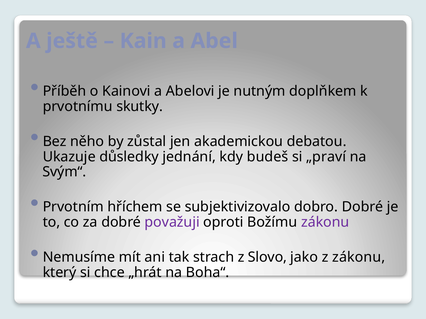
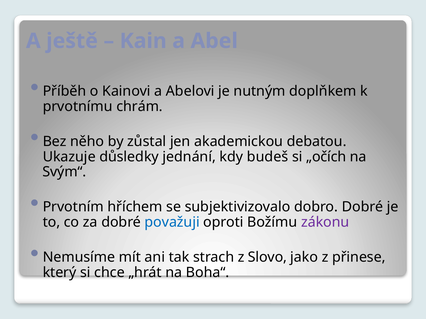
skutky: skutky -> chrám (140, 107)
„praví: „praví -> „očích (326, 157)
považuji colour: purple -> blue (172, 223)
z zákonu: zákonu -> přinese (359, 258)
